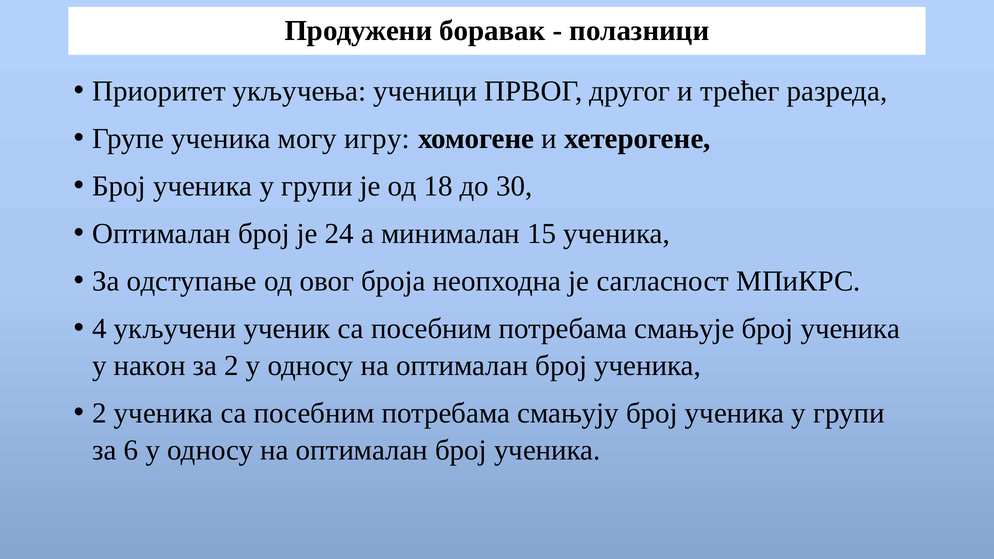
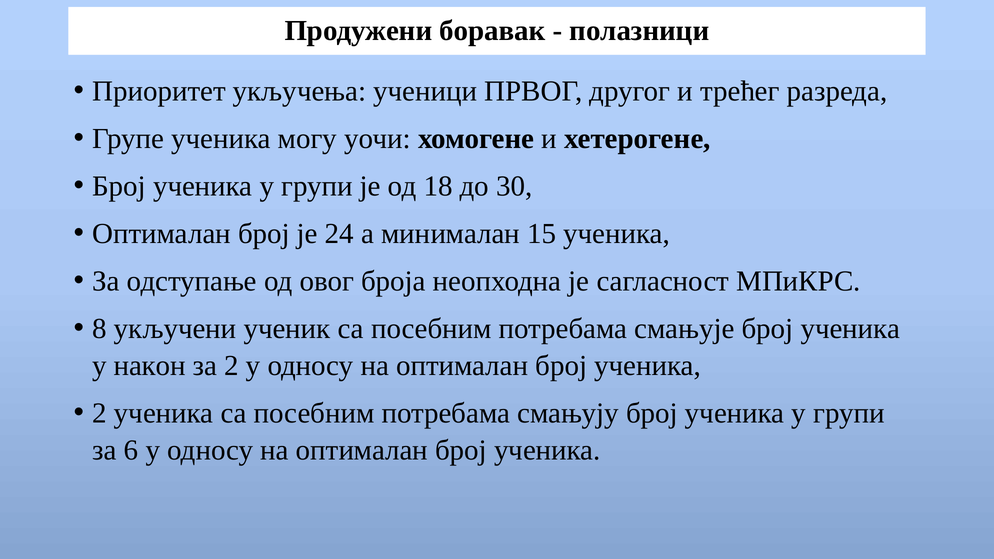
игру: игру -> уочи (377, 139)
4: 4 -> 8 (100, 329)
